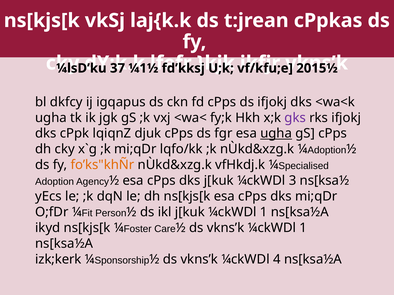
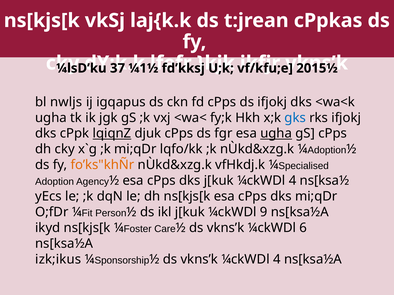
dkfcy: dkfcy -> nwljs (66, 102)
gks colour: purple -> blue (295, 118)
lqiqnZ underline: none -> present (112, 134)
j[kuk ¼ckWDl 3: 3 -> 4 (293, 181)
j[kuk ¼ckWDl 1: 1 -> 9 (264, 212)
vkns’k ¼ckWDl 1: 1 -> 6 (303, 228)
izk;kerk: izk;kerk -> izk;ikus (58, 260)
